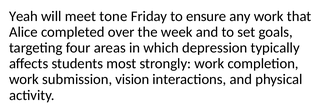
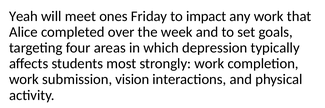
tone: tone -> ones (113, 16)
ensure: ensure -> impact (206, 16)
